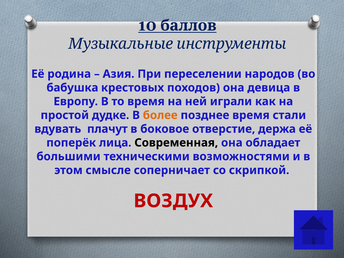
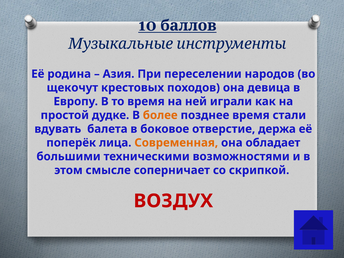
бабушка: бабушка -> щекочут (72, 88)
плачут: плачут -> балета (107, 129)
Современная colour: black -> orange (176, 143)
